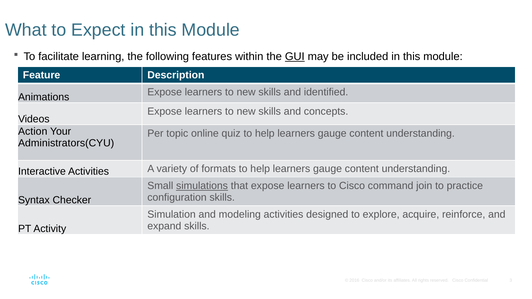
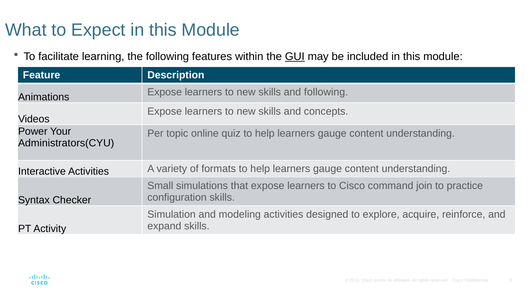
and identified: identified -> following (326, 92)
Action: Action -> Power (33, 131)
simulations underline: present -> none (202, 186)
